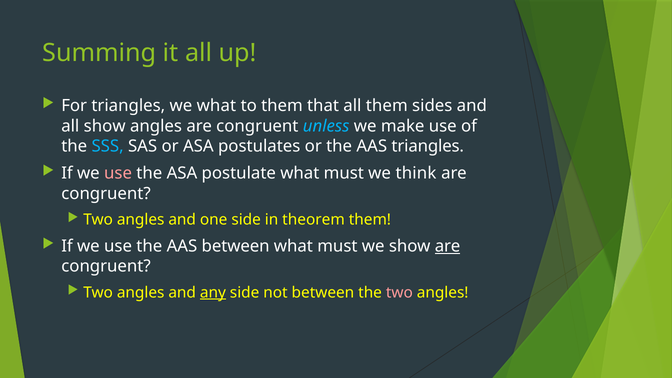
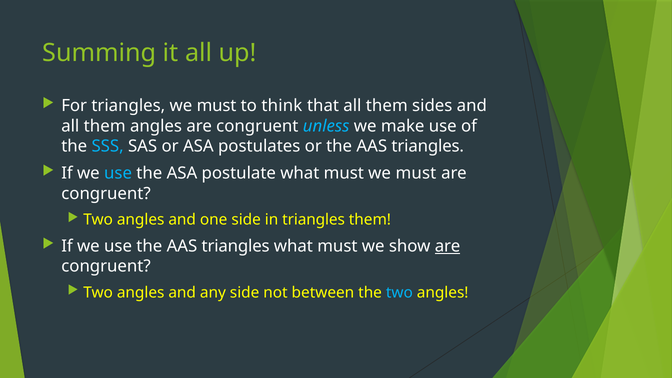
triangles we what: what -> must (217, 106)
to them: them -> think (282, 106)
show: show -> them (105, 126)
use colour: pink -> light blue (118, 173)
must we think: think -> must (416, 173)
in theorem: theorem -> triangles (314, 220)
use the AAS between: between -> triangles (236, 246)
any underline: present -> none (213, 292)
two colour: pink -> light blue (399, 292)
